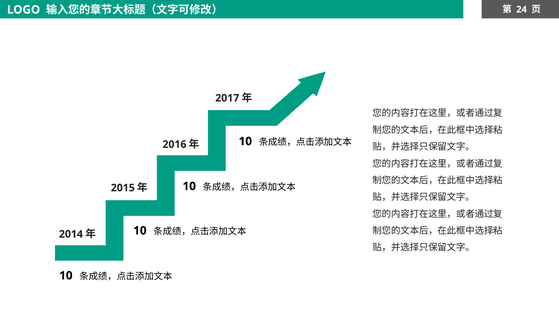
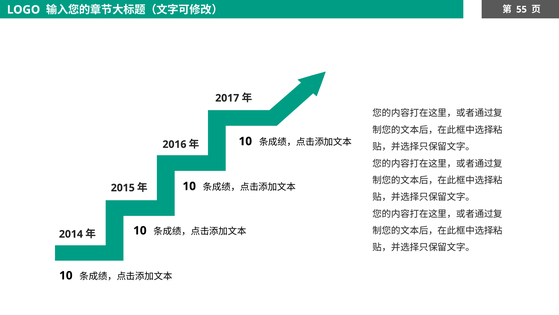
24: 24 -> 55 (522, 9)
